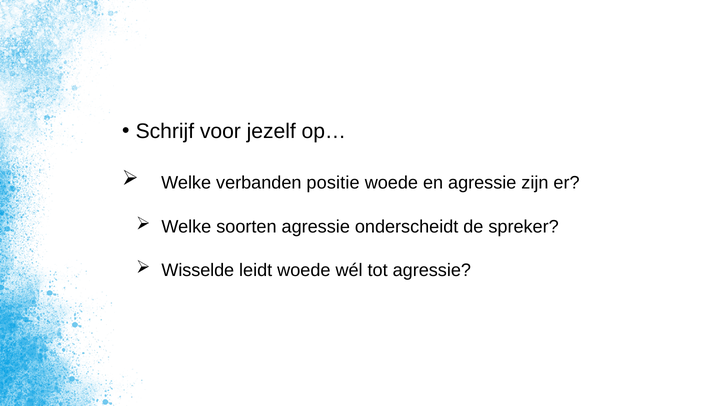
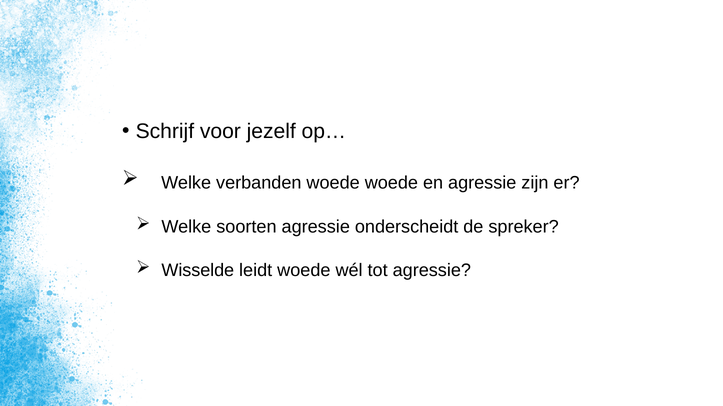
verbanden positie: positie -> woede (333, 183)
